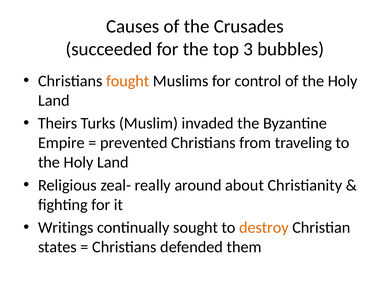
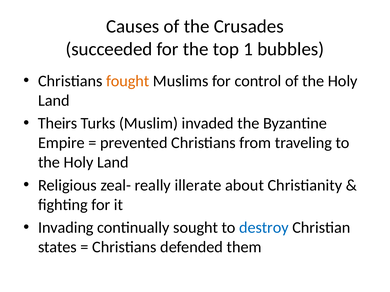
3: 3 -> 1 (248, 49)
around: around -> illerate (198, 186)
Writings: Writings -> Invading (66, 228)
destroy colour: orange -> blue (264, 228)
